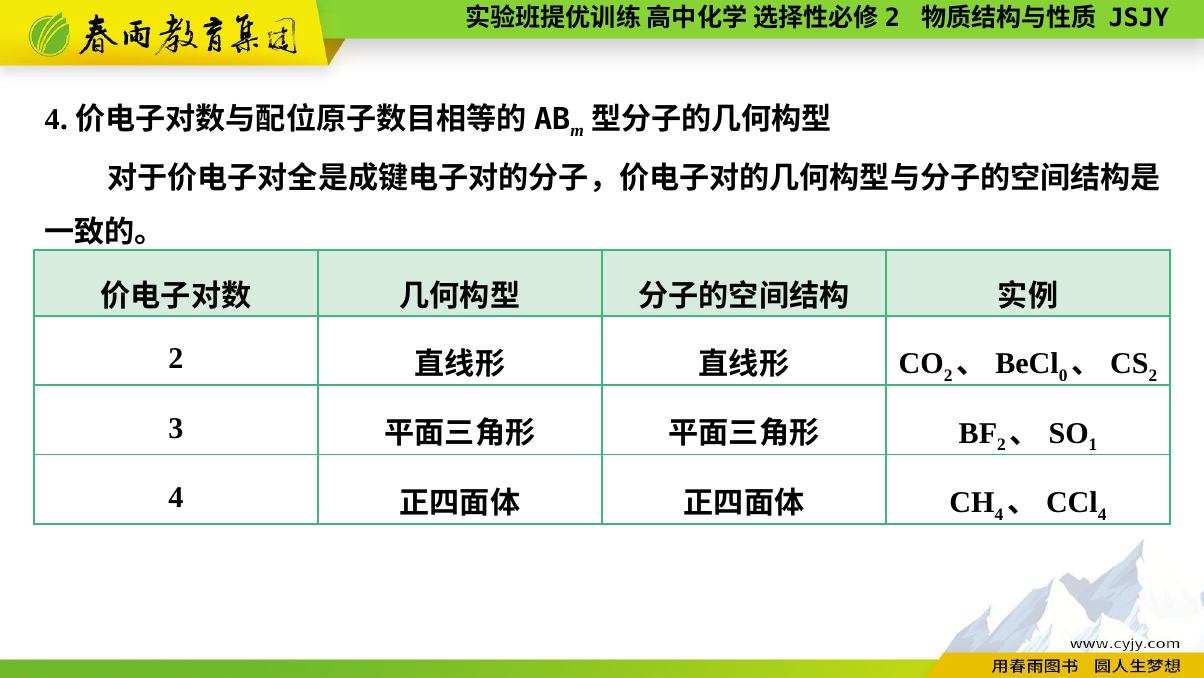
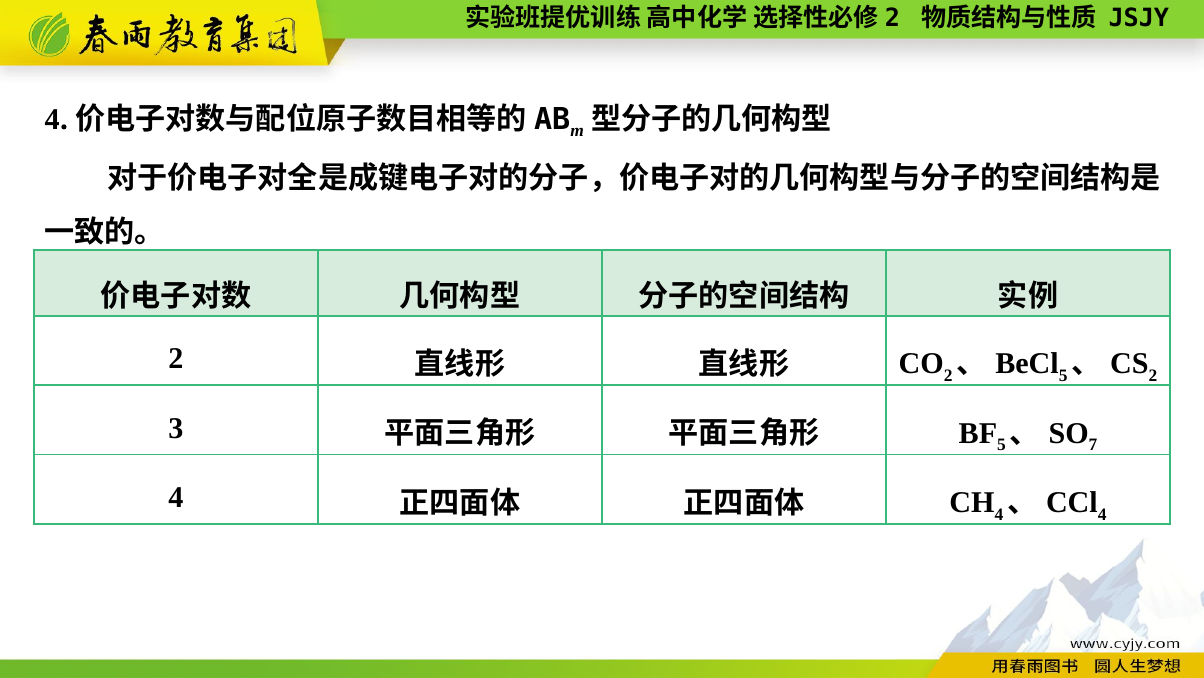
0: 0 -> 5 (1063, 375)
2: 2 -> 5 (1001, 445)
1: 1 -> 7 (1093, 445)
